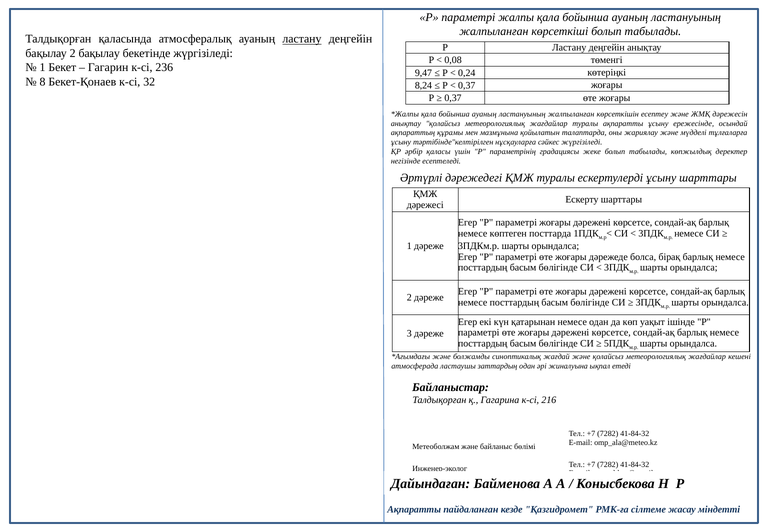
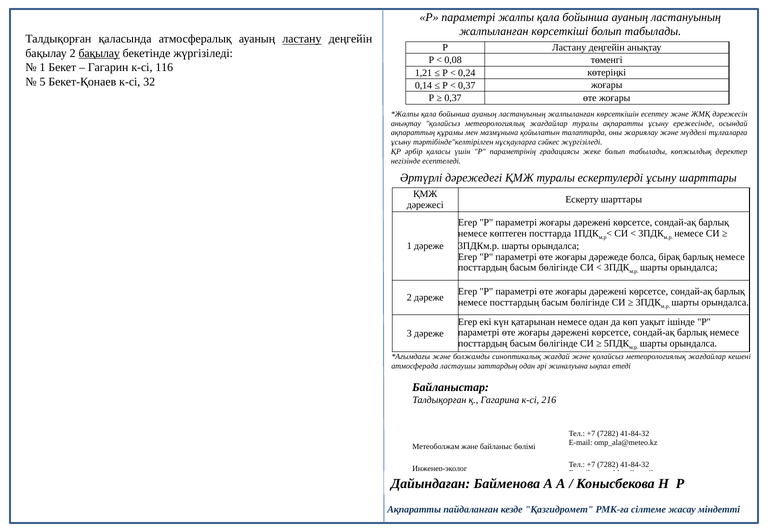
бақылау underline: none -> present (99, 53)
236: 236 -> 116 (164, 67)
9,47: 9,47 -> 1,21 (423, 73)
8: 8 -> 5 (43, 82)
8,24: 8,24 -> 0,14 (423, 85)
